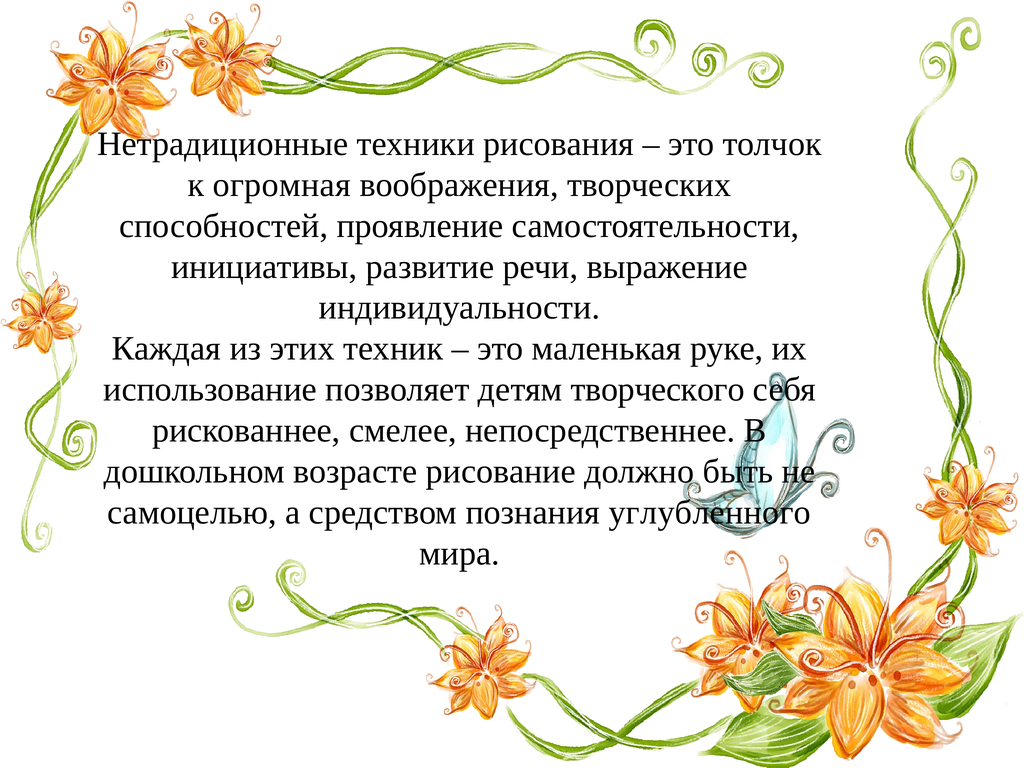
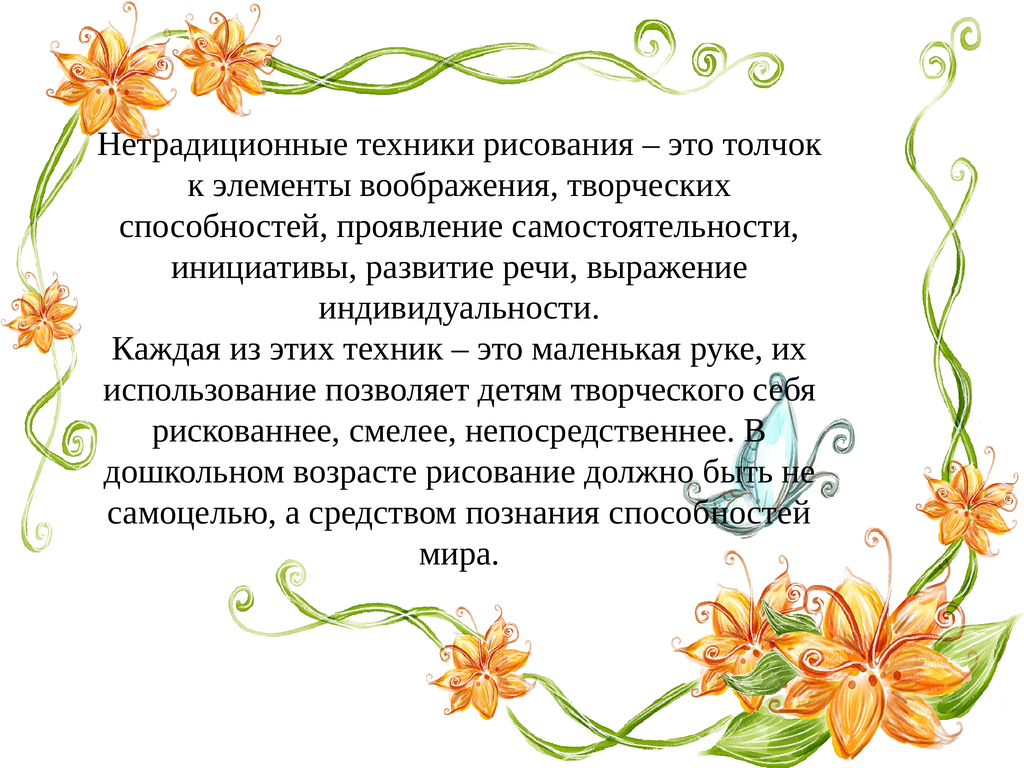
огромная: огромная -> элементы (282, 185)
познания углубленного: углубленного -> способностей (710, 513)
